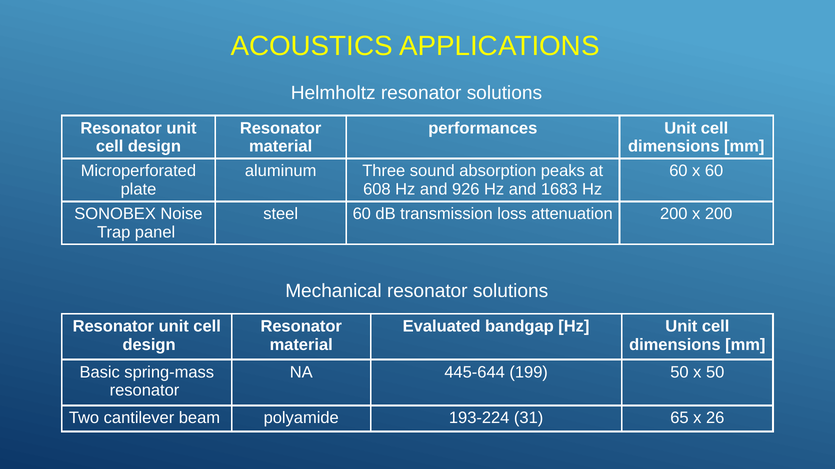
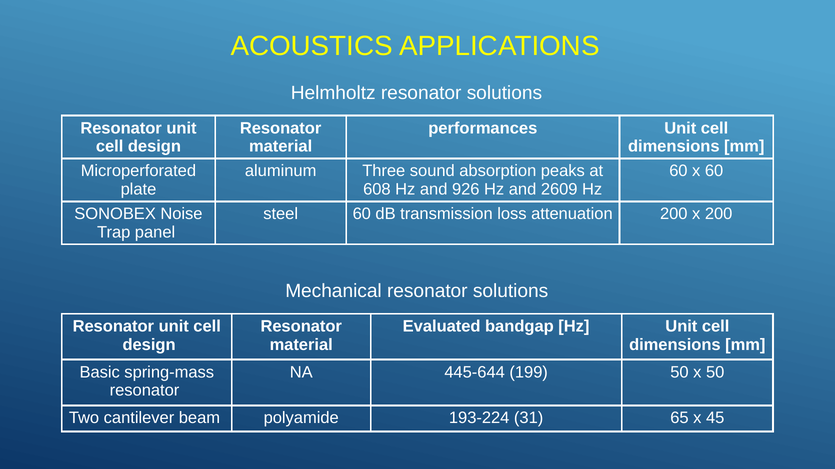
1683: 1683 -> 2609 (559, 190)
26: 26 -> 45 (715, 419)
